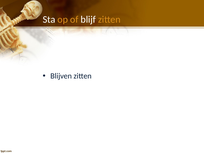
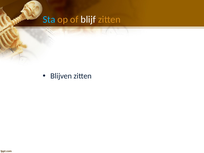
Sta colour: white -> light blue (49, 19)
